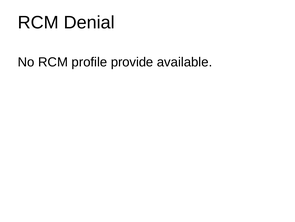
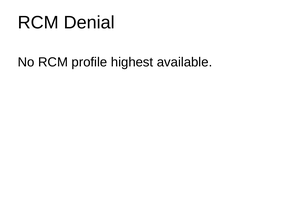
provide: provide -> highest (132, 62)
